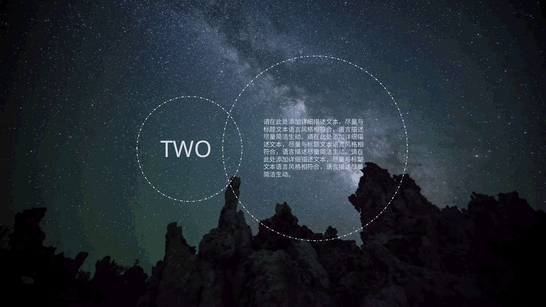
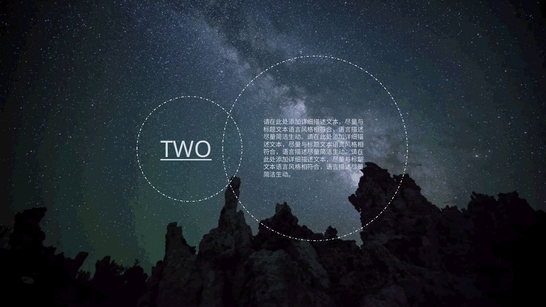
TWO underline: none -> present (186, 150)
